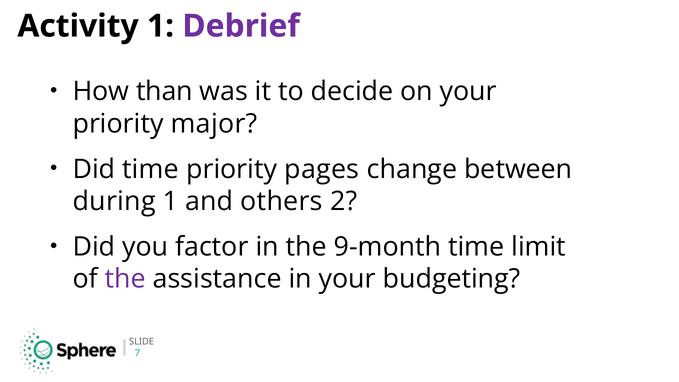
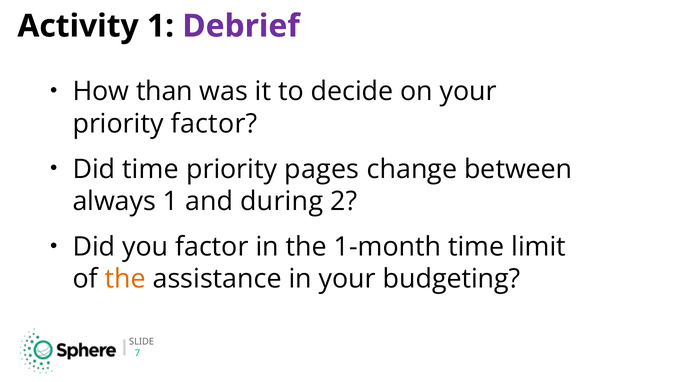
priority major: major -> factor (214, 124)
during: during -> always (114, 201)
others: others -> during (282, 201)
9-month: 9-month -> 1-month (387, 247)
the colour: purple -> orange (125, 279)
